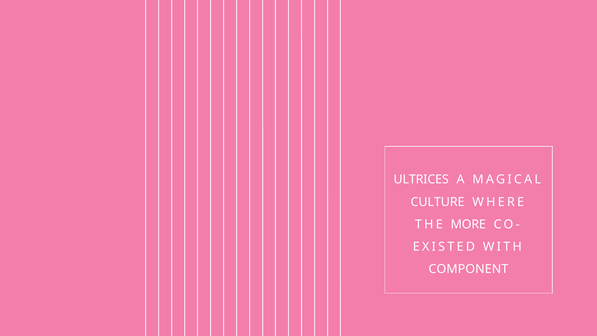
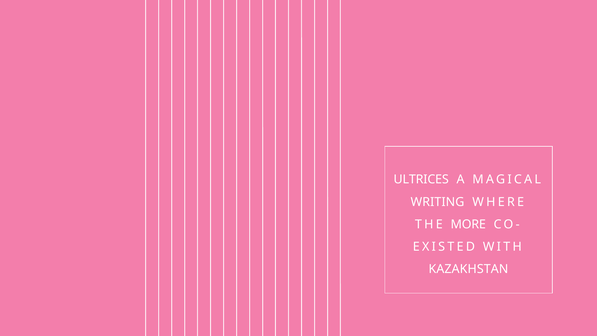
CULTURE: CULTURE -> WRITING (437, 202)
COMPONENT: COMPONENT -> KAZAKHSTAN (468, 269)
